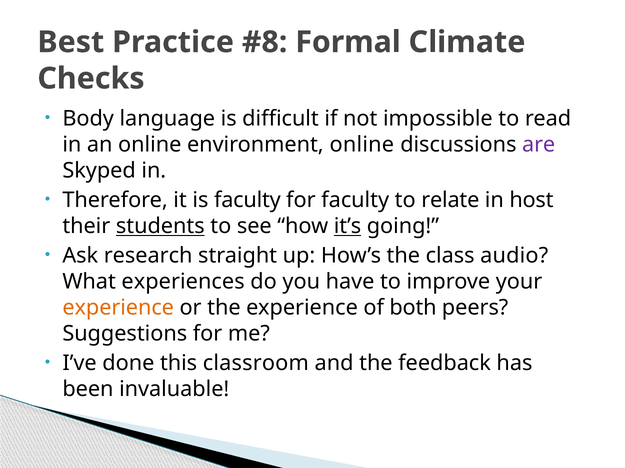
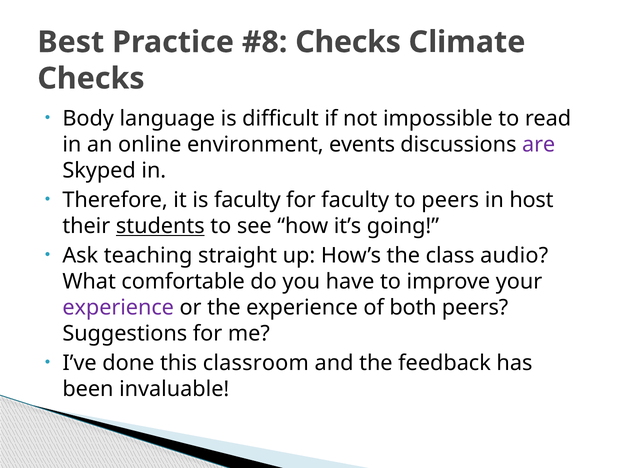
Formal: Formal -> Checks (348, 42)
environment online: online -> events (362, 145)
to relate: relate -> peers (450, 200)
it’s underline: present -> none (348, 226)
research: research -> teaching (148, 256)
experiences: experiences -> comfortable (183, 282)
experience colour: orange -> purple (118, 308)
